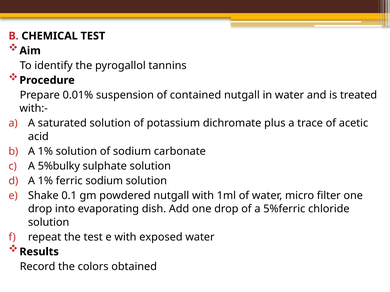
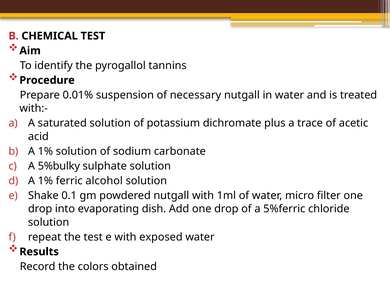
contained: contained -> necessary (195, 95)
ferric sodium: sodium -> alcohol (104, 181)
